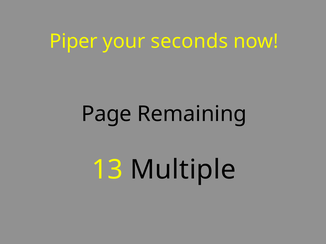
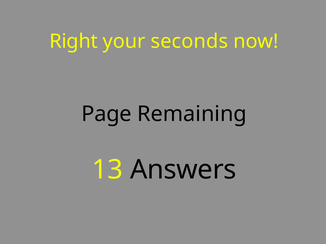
Piper: Piper -> Right (74, 41)
Multiple: Multiple -> Answers (183, 170)
